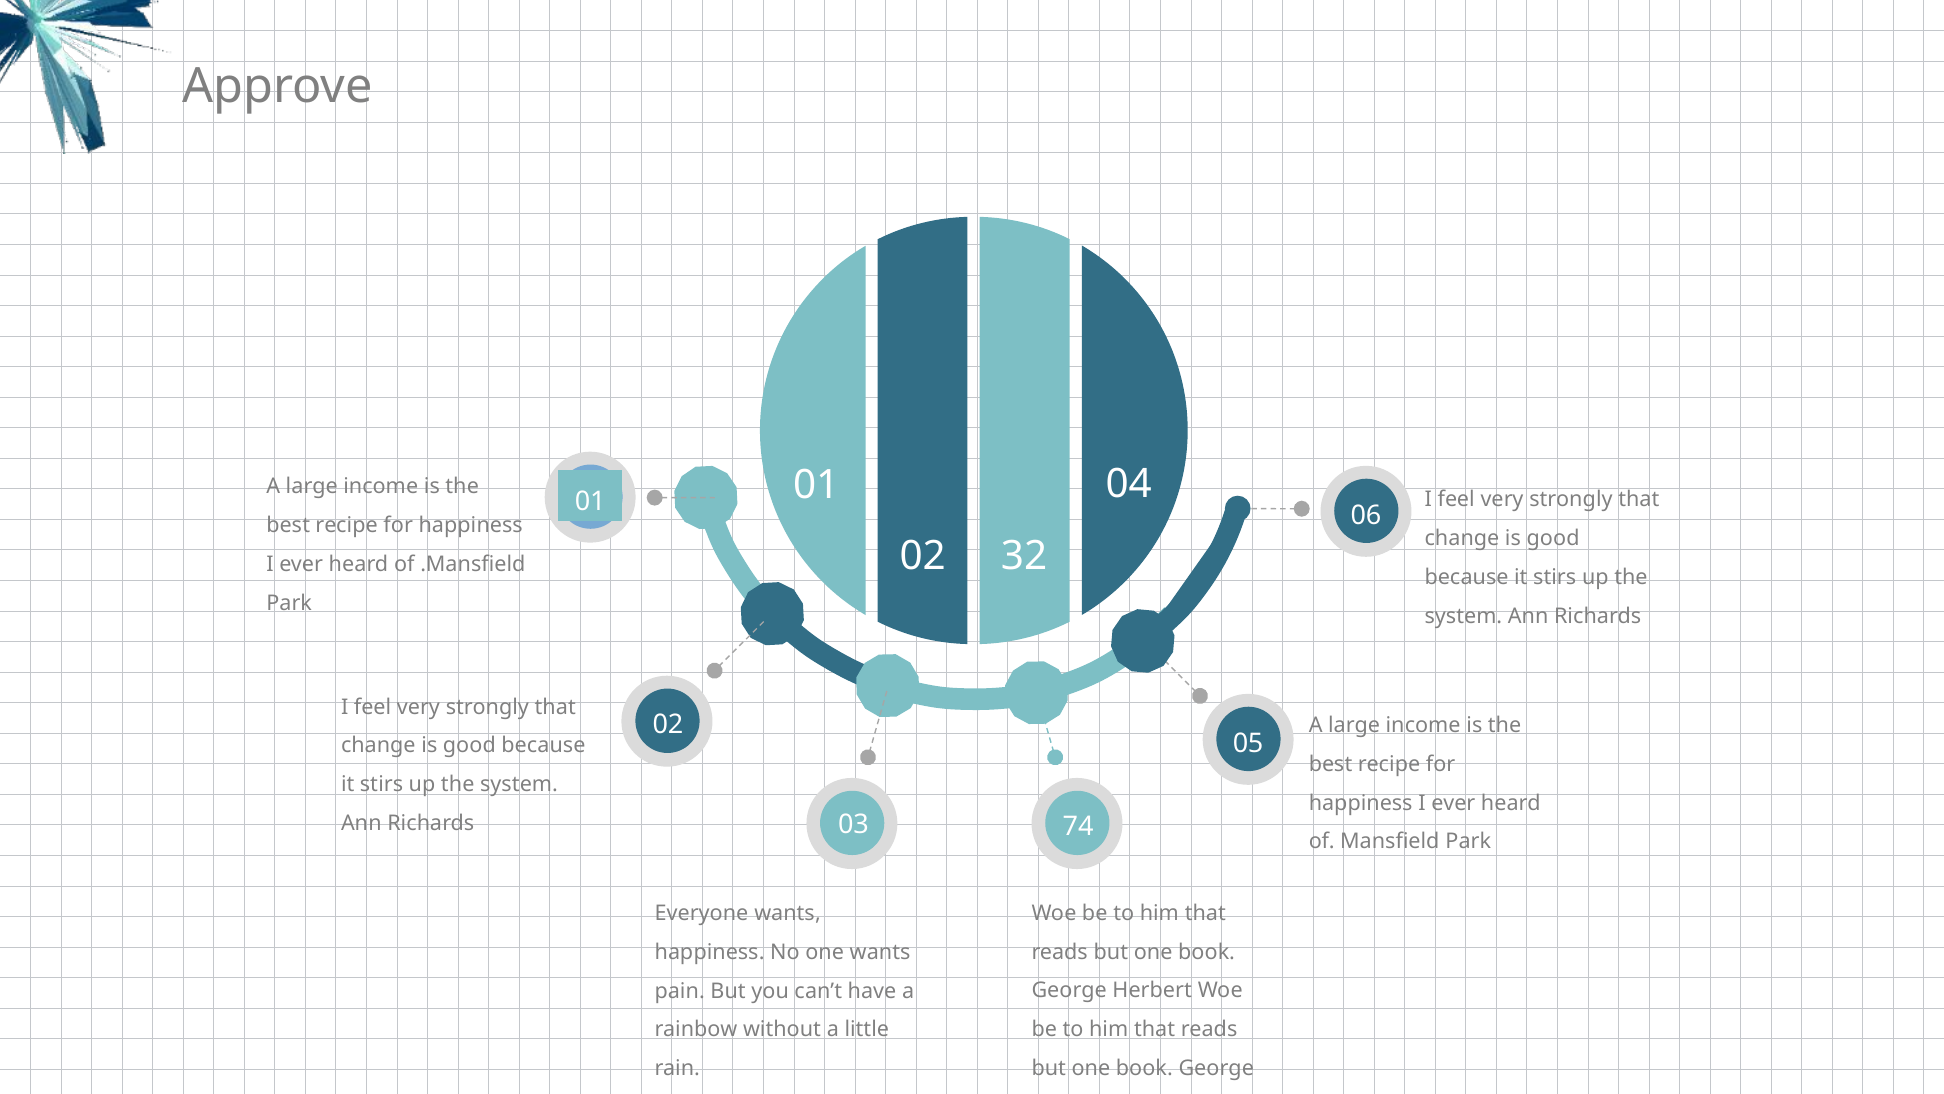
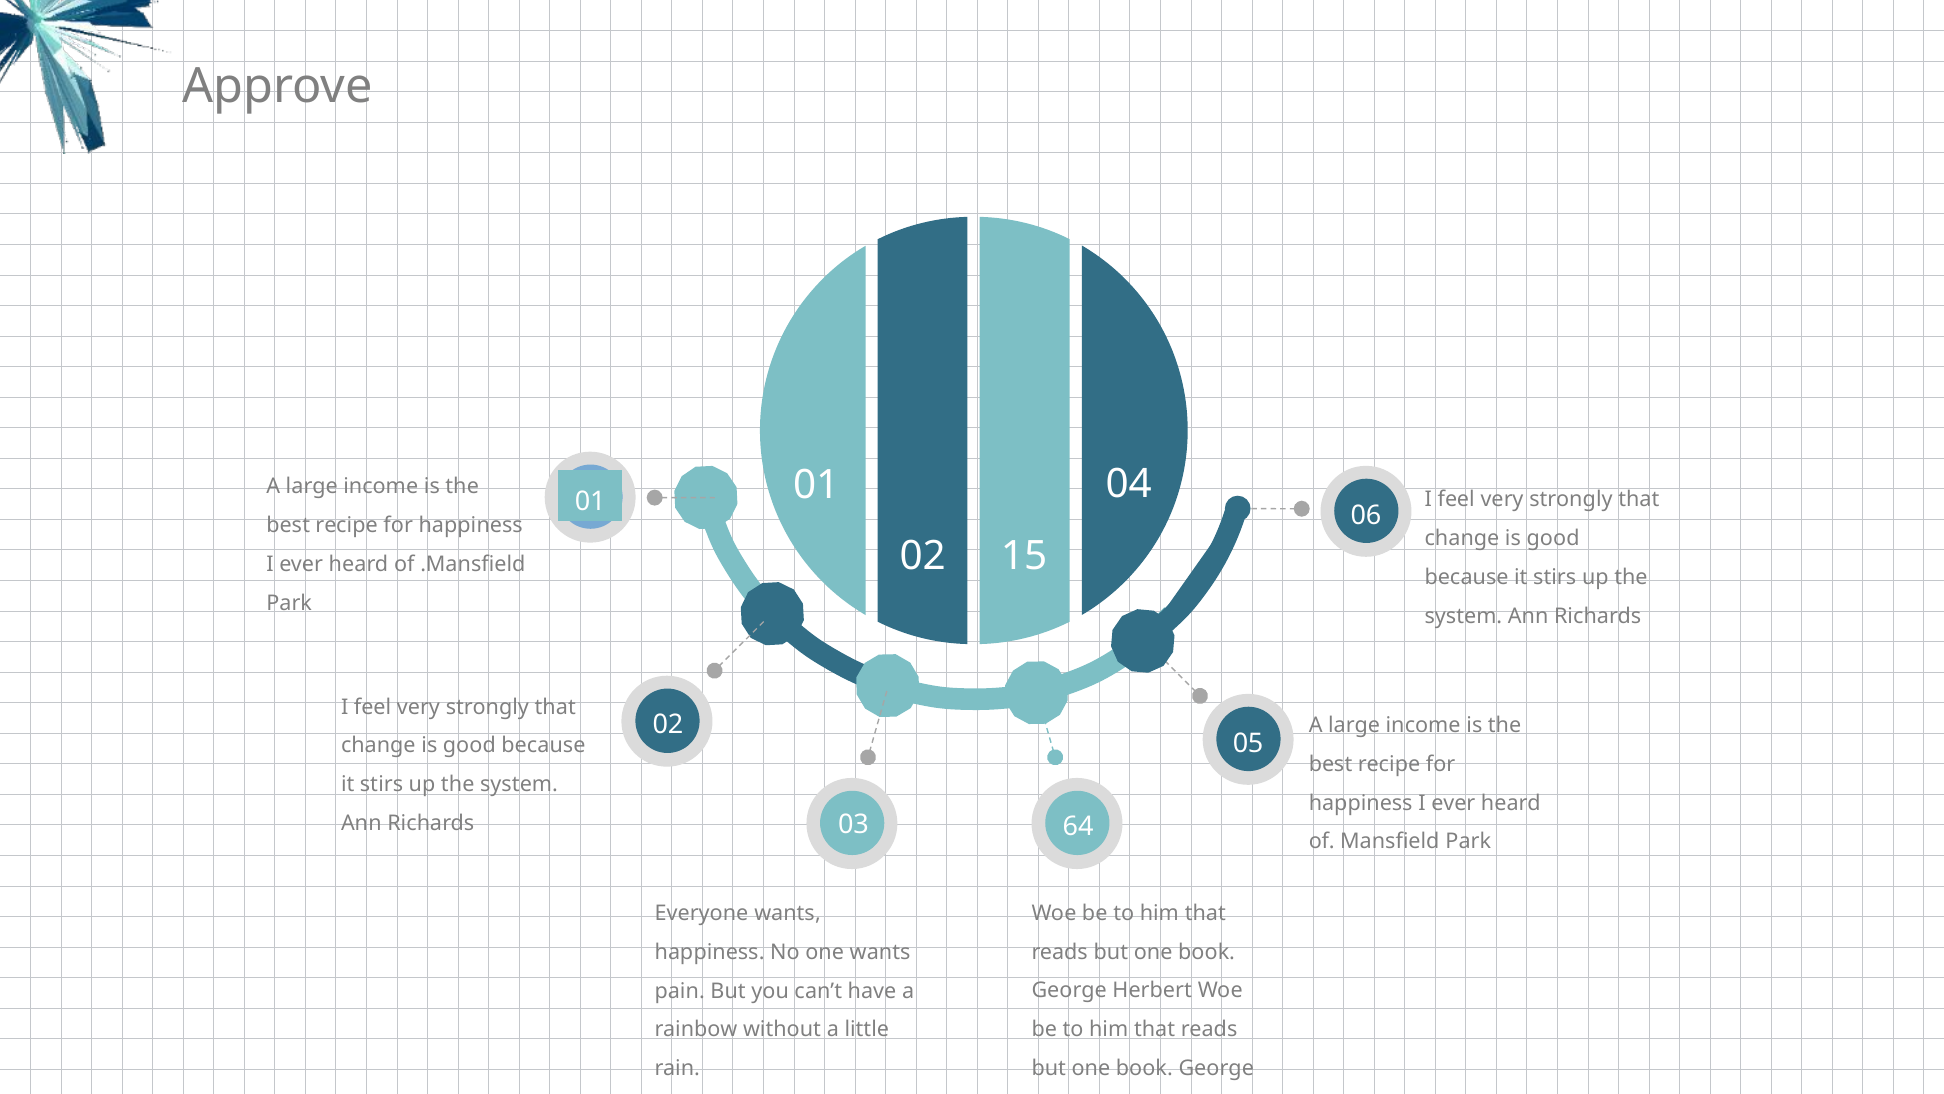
32: 32 -> 15 (1024, 556)
74: 74 -> 64 (1078, 826)
